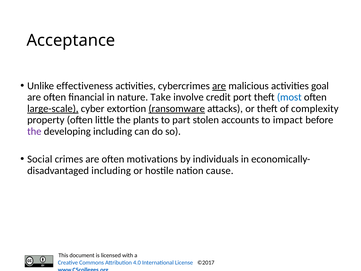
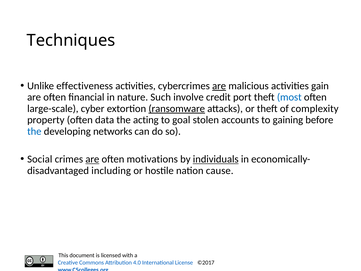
Acceptance: Acceptance -> Techniques (71, 40)
goal: goal -> gain (320, 86)
Take: Take -> Such (161, 97)
large-scale underline: present -> none (53, 109)
little: little -> data (105, 120)
plants: plants -> acting (146, 120)
part: part -> goal (181, 120)
impact: impact -> gaining (288, 120)
the colour: purple -> blue (34, 131)
developing including: including -> networks (113, 131)
are underline: none -> present (92, 159)
individuals underline: none -> present (216, 159)
